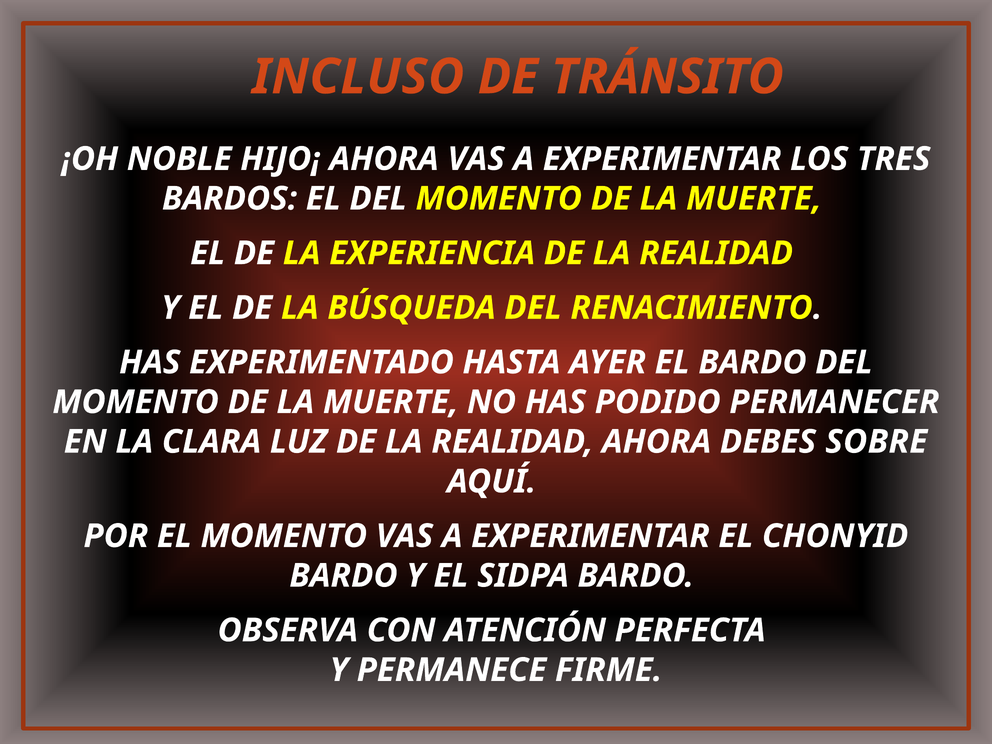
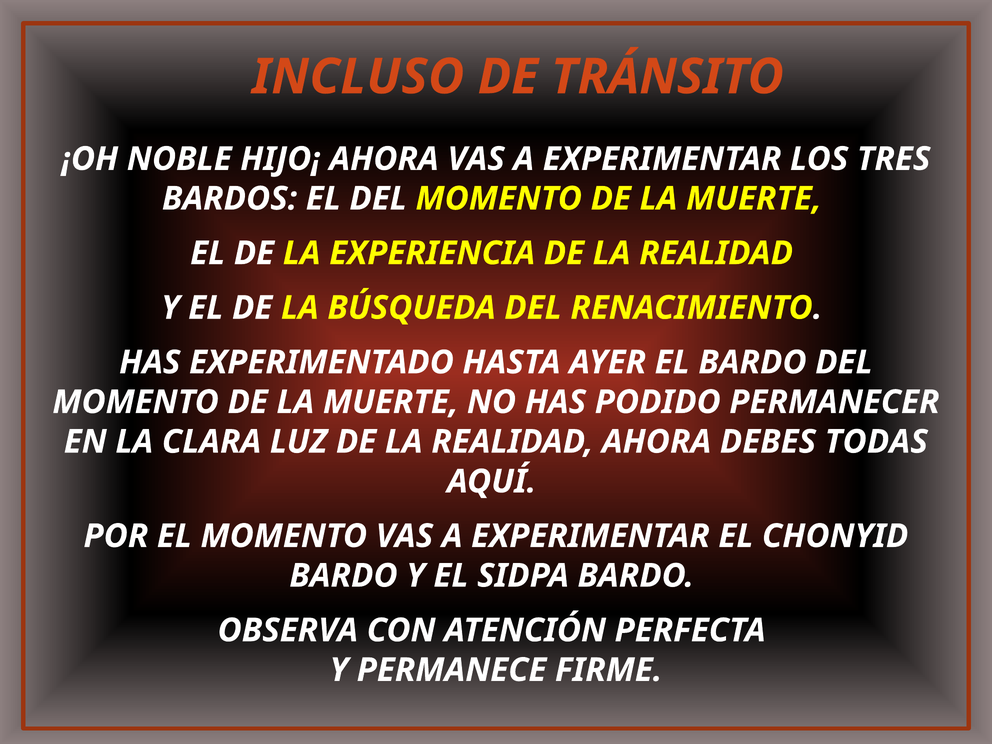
SOBRE: SOBRE -> TODAS (876, 442)
